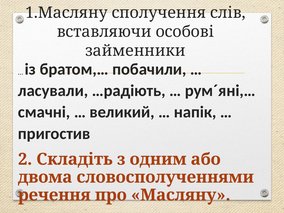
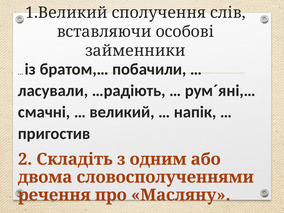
1.Масляну: 1.Масляну -> 1.Великий (66, 13)
